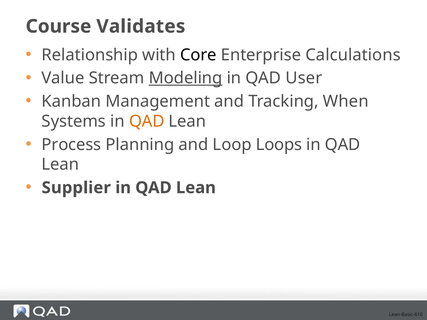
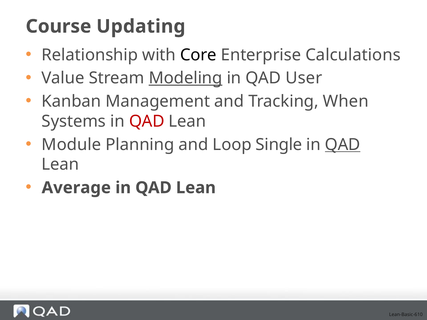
Validates: Validates -> Updating (141, 26)
QAD colour: orange -> red (147, 121)
Process: Process -> Module (71, 145)
Loops: Loops -> Single (279, 145)
QAD underline: none -> present (343, 145)
Supplier: Supplier -> Average (76, 188)
